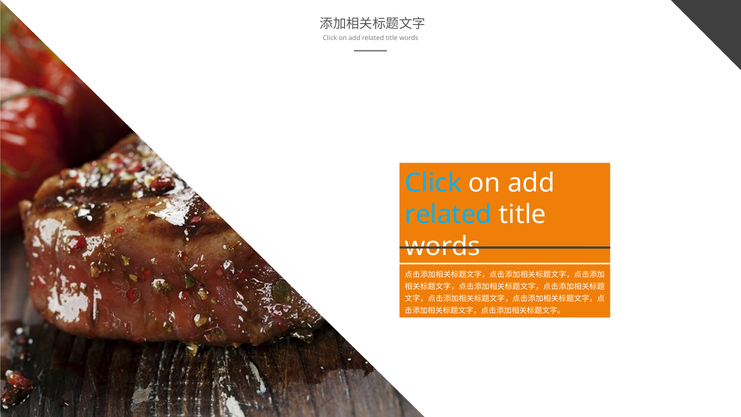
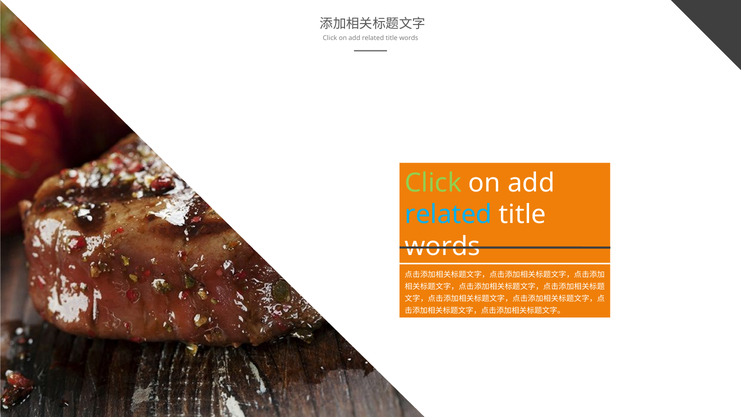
Click colour: light blue -> light green (433, 183)
